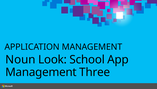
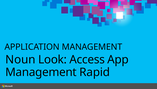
School: School -> Access (87, 59)
Three: Three -> Rapid (95, 72)
